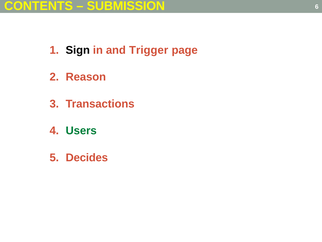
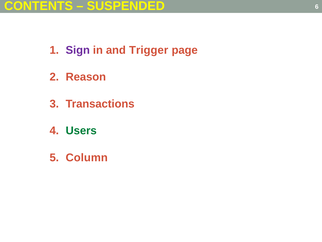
SUBMISSION: SUBMISSION -> SUSPENDED (126, 6)
Sign colour: black -> purple (78, 50)
Decides: Decides -> Column (87, 157)
